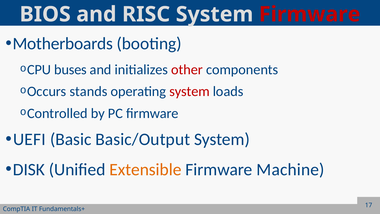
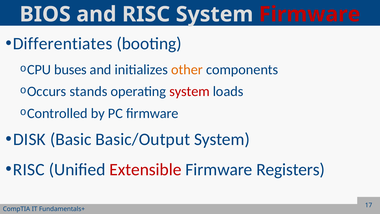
Motherboards: Motherboards -> Differentiates (63, 44)
other colour: red -> orange (187, 70)
UEFI: UEFI -> DISK (29, 139)
DISK: DISK -> RISC (29, 169)
Extensible colour: orange -> red (145, 169)
Machine: Machine -> Registers (291, 169)
